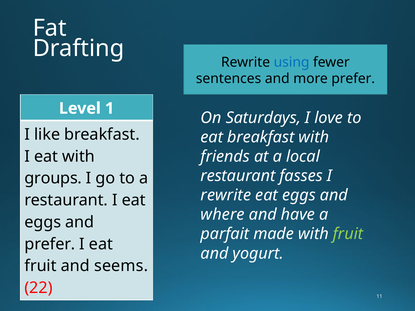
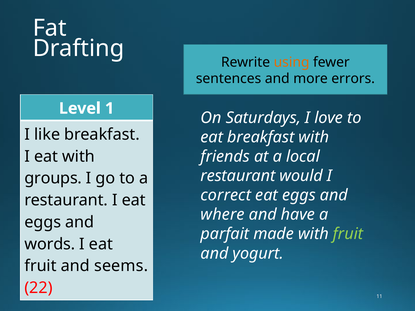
using colour: blue -> orange (292, 62)
more prefer: prefer -> errors (353, 79)
fasses: fasses -> would (301, 176)
rewrite: rewrite -> correct (226, 195)
prefer: prefer -> words (50, 244)
